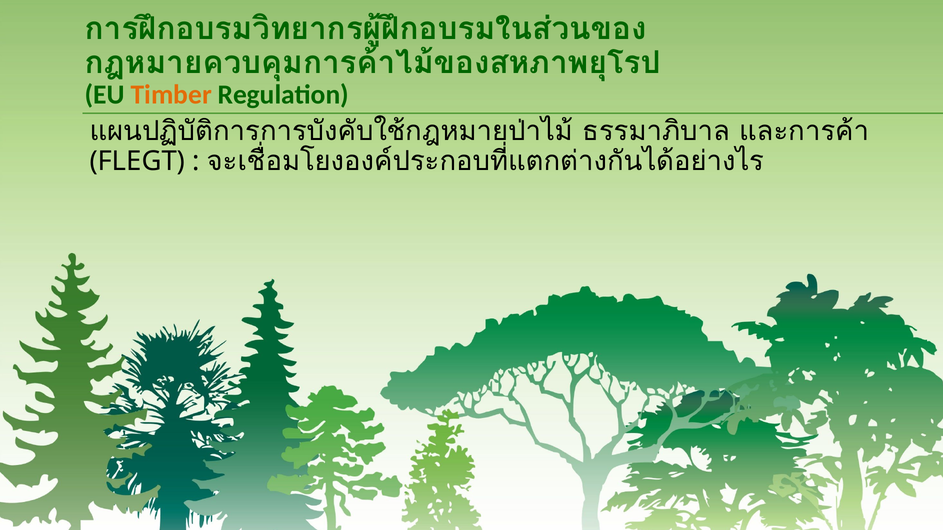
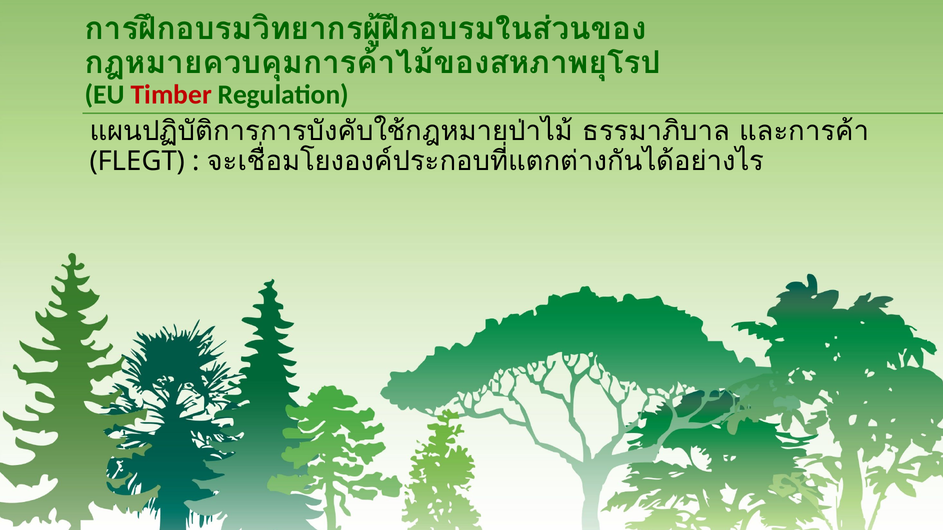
Timber colour: orange -> red (171, 95)
